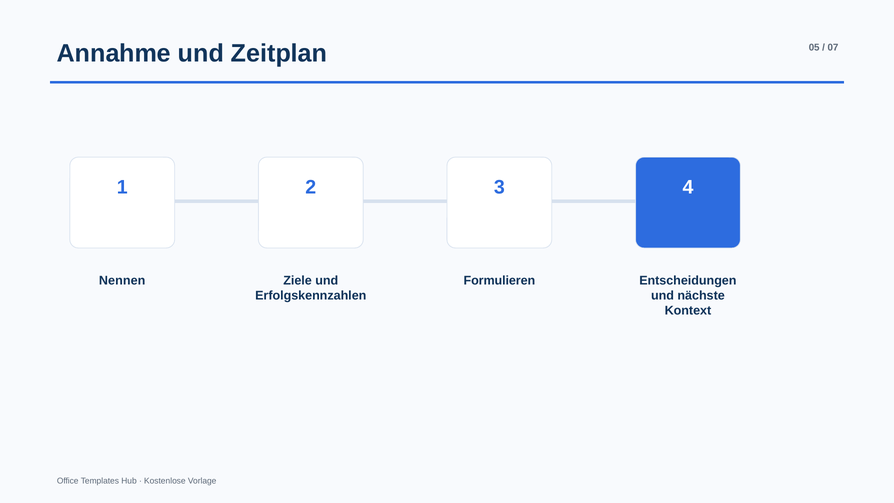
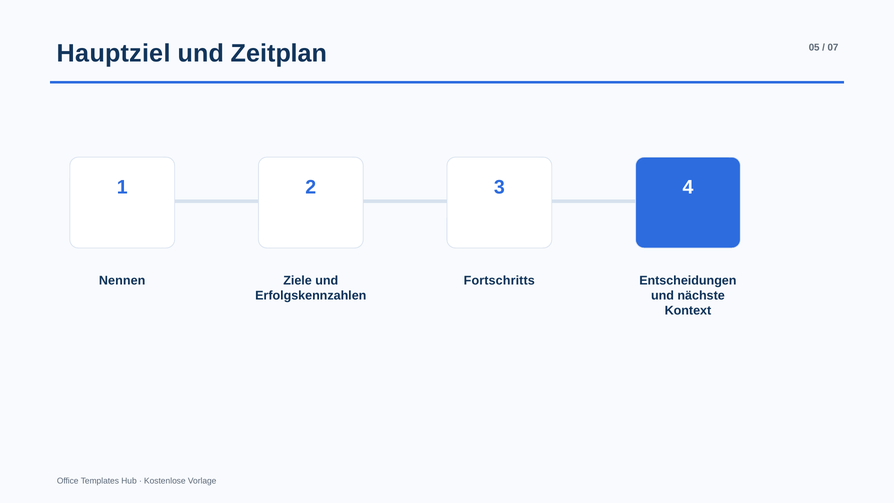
Annahme: Annahme -> Hauptziel (114, 54)
Formulieren: Formulieren -> Fortschritts (499, 281)
